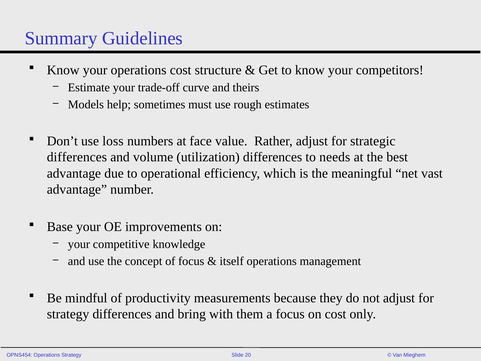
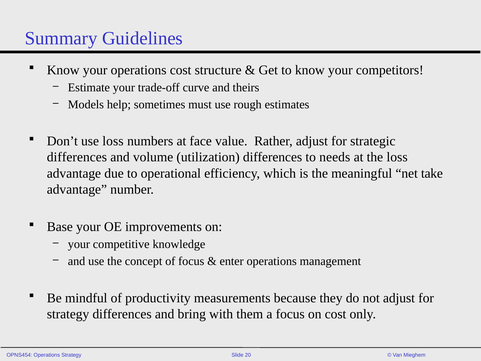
the best: best -> loss (397, 157)
vast: vast -> take (432, 173)
itself: itself -> enter (232, 261)
